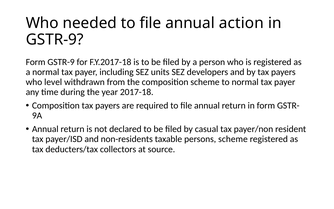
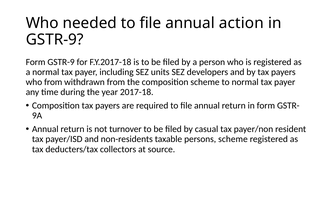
who level: level -> from (53, 82)
declared: declared -> turnover (125, 129)
